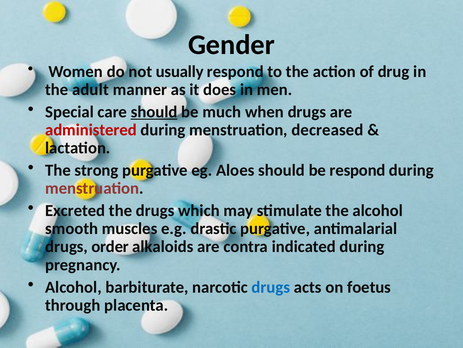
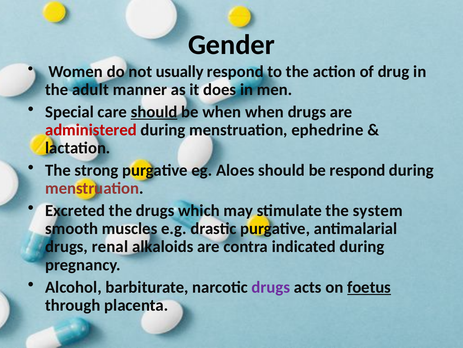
be much: much -> when (222, 112)
decreased: decreased -> ephedrine (327, 130)
the alcohol: alcohol -> system (378, 210)
order: order -> renal (110, 246)
drugs colour: blue -> purple (271, 287)
foetus underline: none -> present (369, 287)
